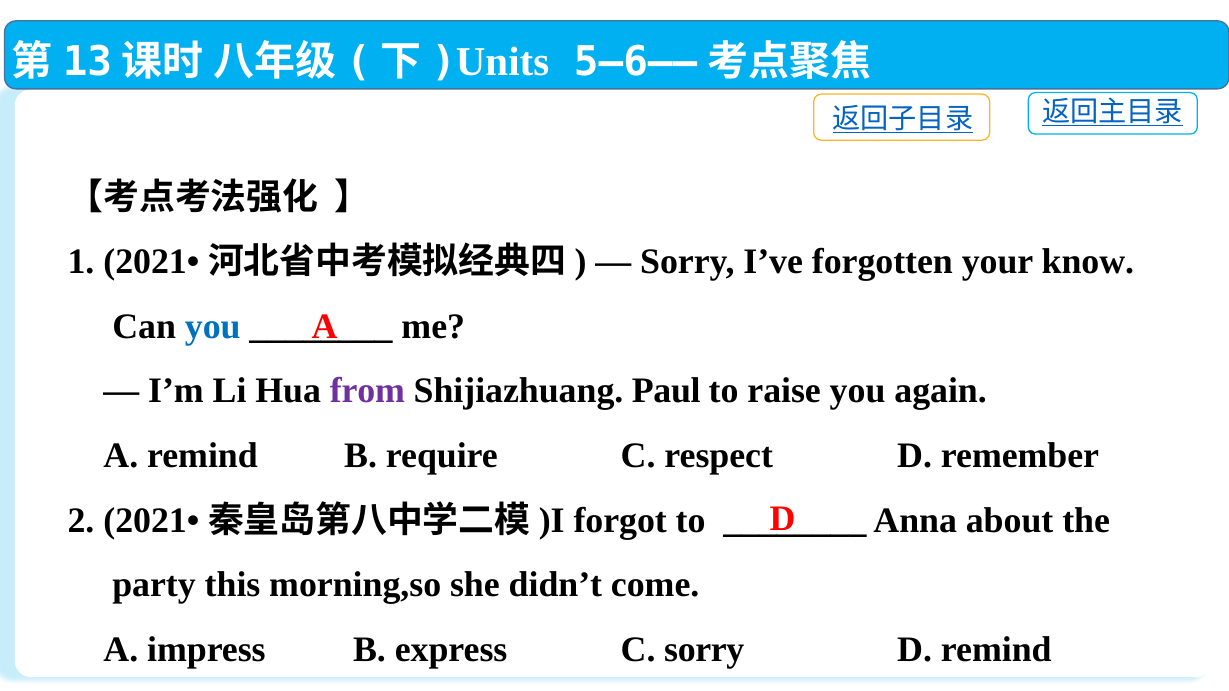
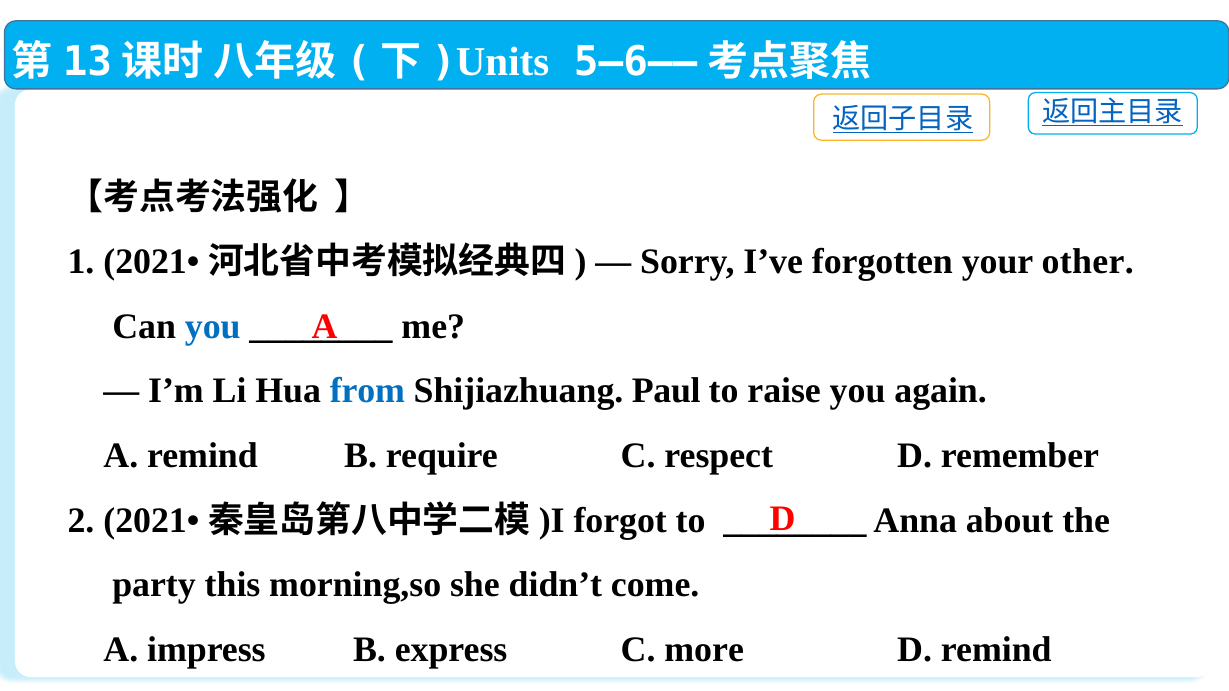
know: know -> other (1088, 262)
from colour: purple -> blue (367, 391)
C sorry: sorry -> more (704, 650)
